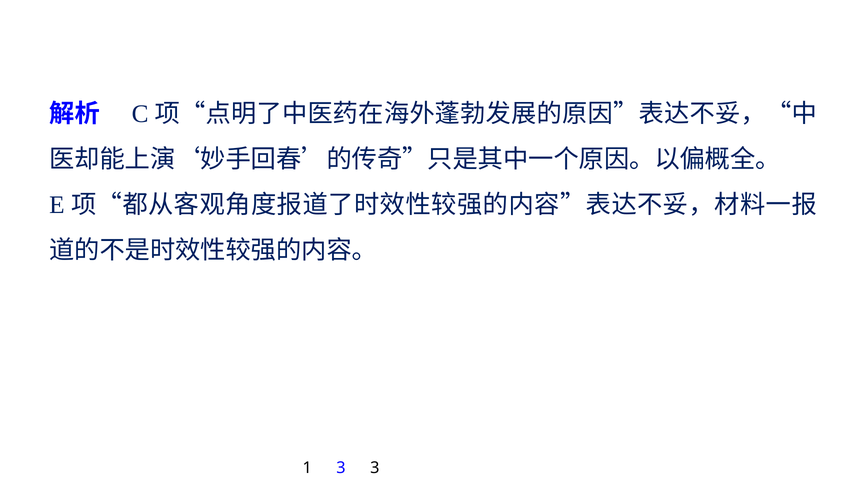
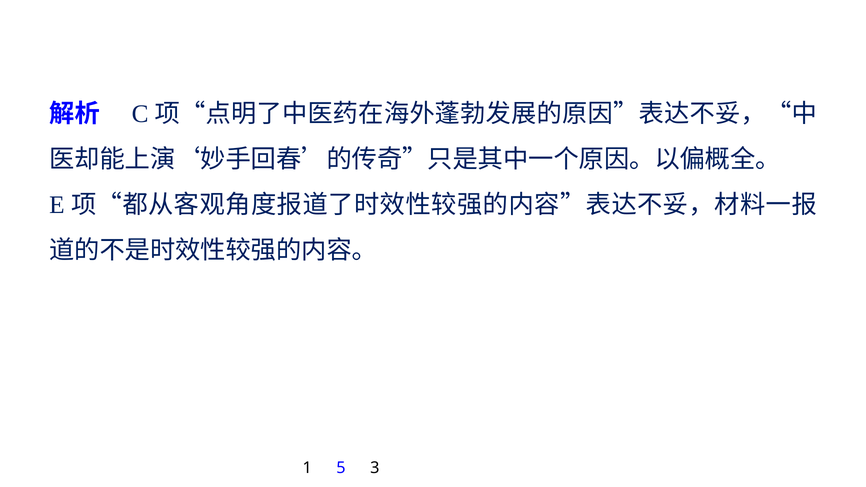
1 3: 3 -> 5 (341, 468)
